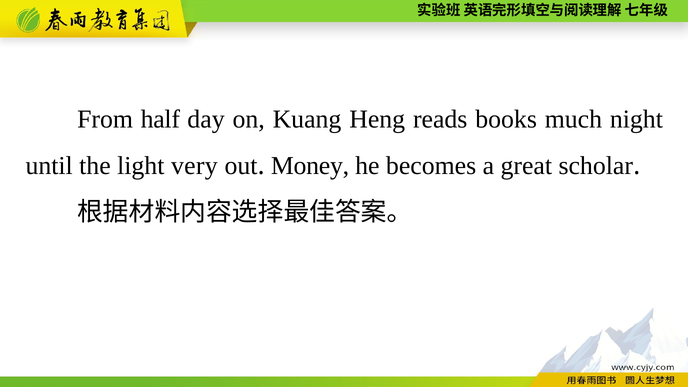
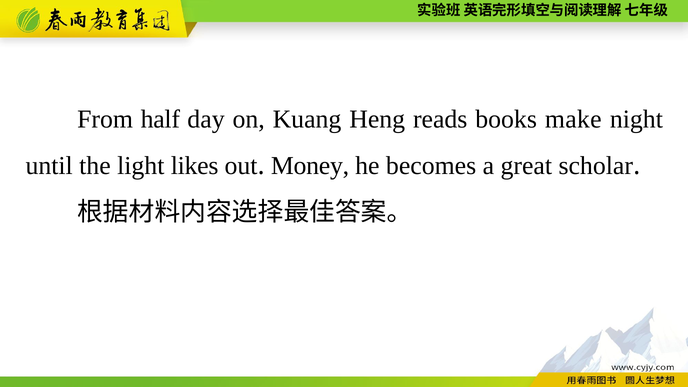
much: much -> make (573, 119)
very: very -> likes (195, 166)
